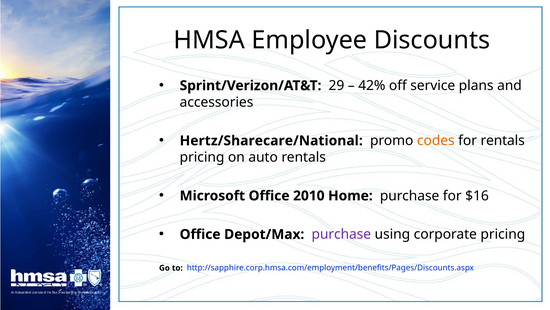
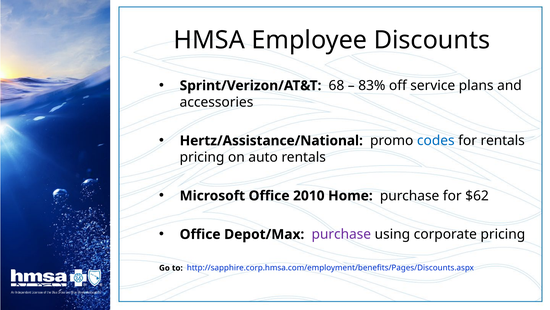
29: 29 -> 68 (336, 85)
42%: 42% -> 83% (372, 85)
Hertz/Sharecare/National: Hertz/Sharecare/National -> Hertz/Assistance/National (271, 140)
codes colour: orange -> blue (436, 140)
$16: $16 -> $62 (477, 195)
